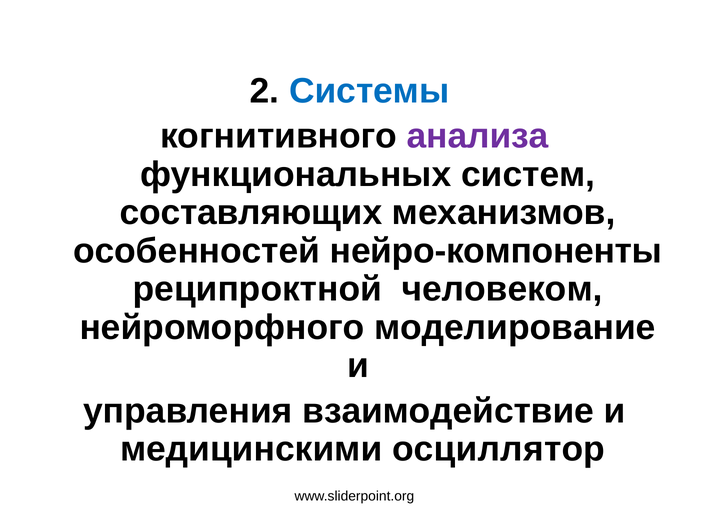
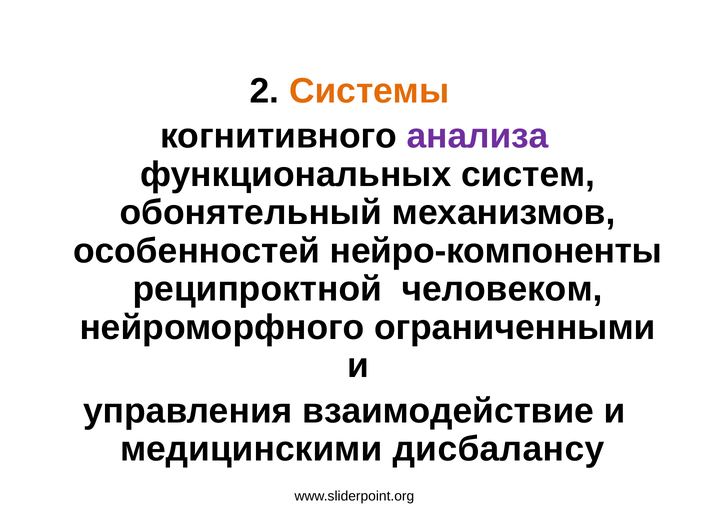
Системы colour: blue -> orange (369, 91)
составляющих: составляющих -> обонятельный (251, 213)
моделирование: моделирование -> ограниченными (515, 328)
осциллятор: осциллятор -> дисбалансу (498, 450)
